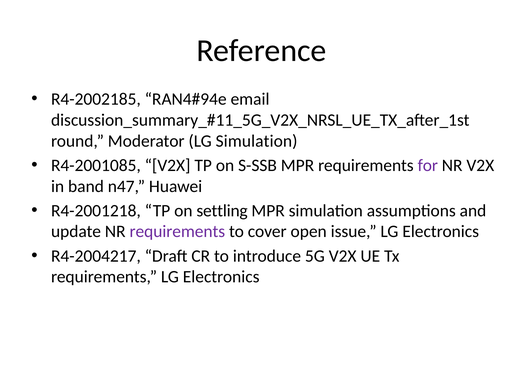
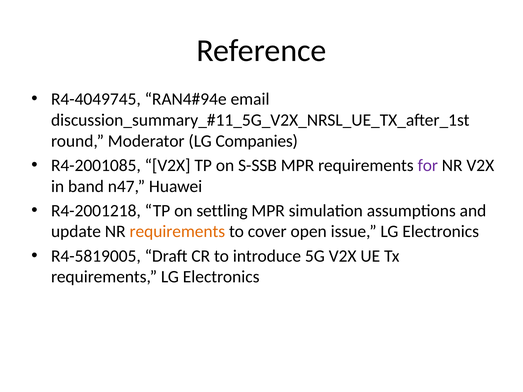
R4-2002185: R4-2002185 -> R4-4049745 (96, 99)
LG Simulation: Simulation -> Companies (257, 141)
requirements colour: purple -> orange (177, 232)
R4-2004217: R4-2004217 -> R4-5819005 (96, 256)
